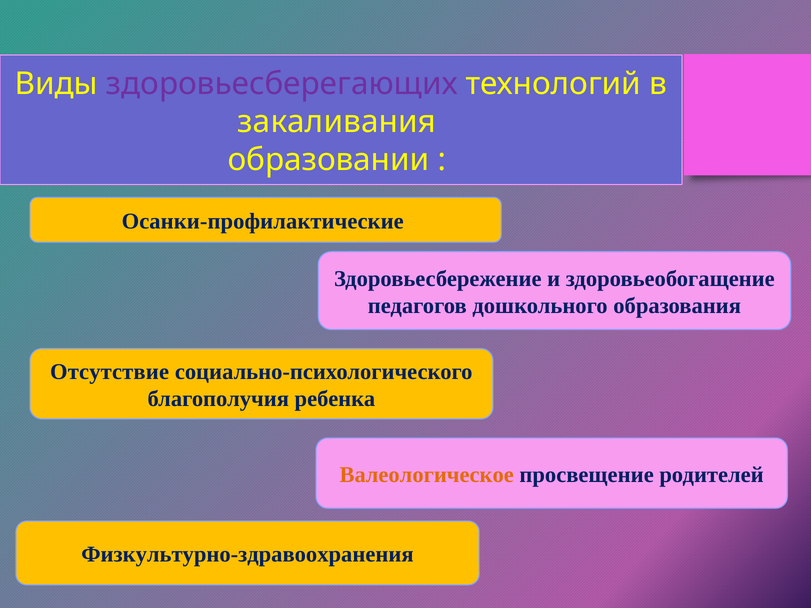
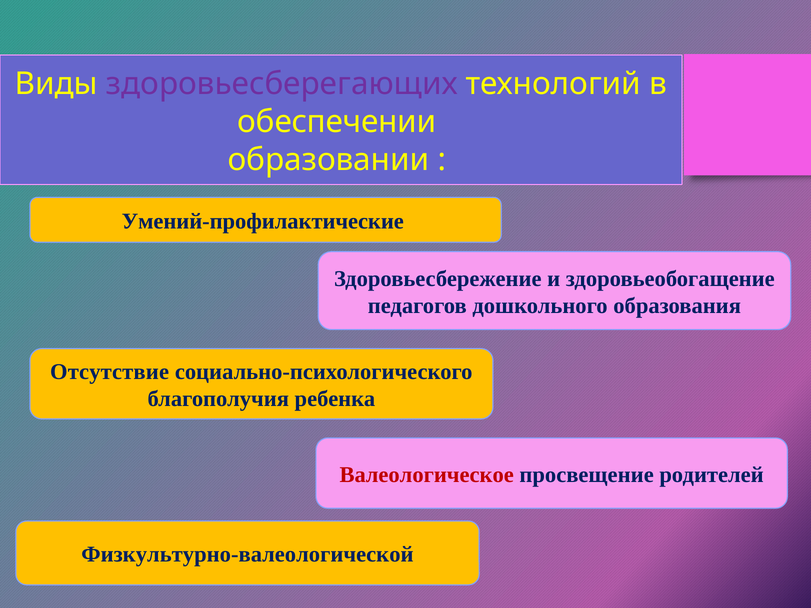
закаливания: закаливания -> обеспечении (337, 122)
Осанки-профилактические: Осанки-профилактические -> Умений-профилактические (263, 221)
Валеологическое colour: orange -> red (427, 475)
Физкультурно-здравоохранения: Физкультурно-здравоохранения -> Физкультурно-валеологической (247, 555)
